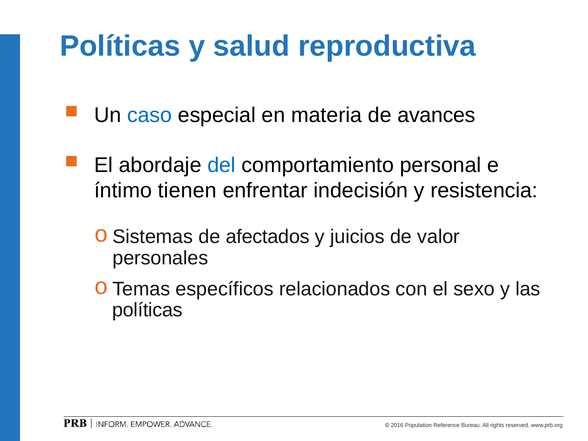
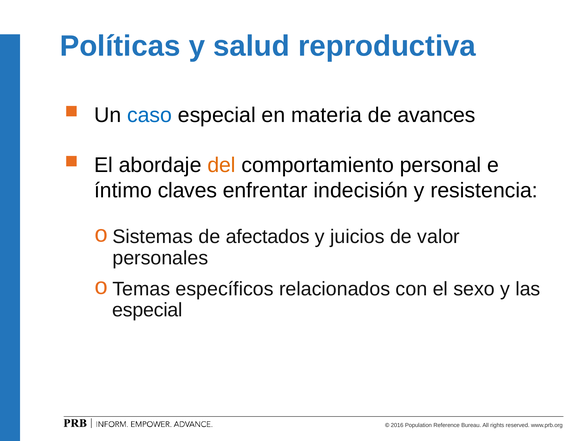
del colour: blue -> orange (222, 165)
tienen: tienen -> claves (187, 191)
políticas: políticas -> especial (147, 310)
